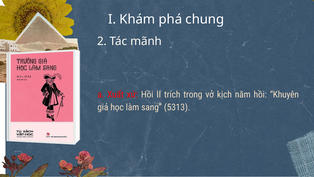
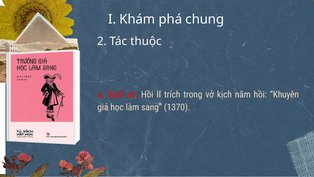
mãnh: mãnh -> thuộc (146, 41)
5313: 5313 -> 1370 (177, 107)
